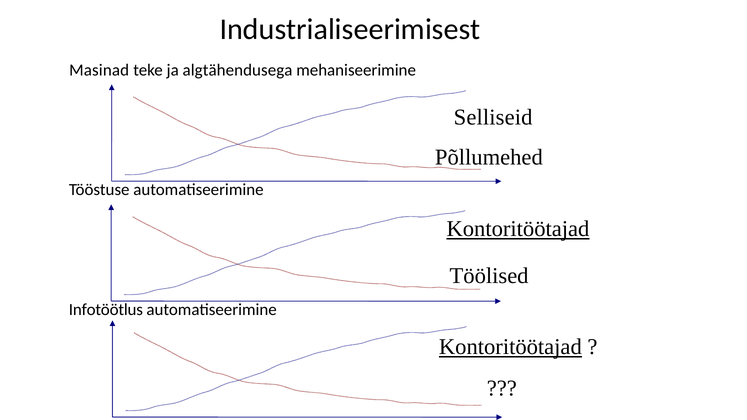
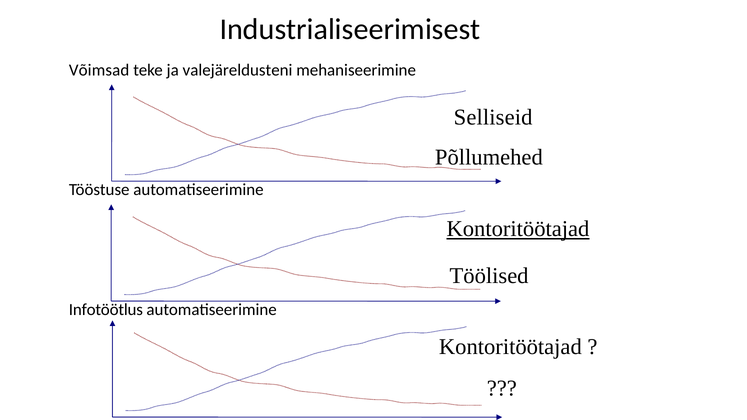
Masinad: Masinad -> Võimsad (99, 70)
algtähendusega: algtähendusega -> valejäreldusteni (238, 70)
Kontoritöötajad underline: present -> none (510, 347)
